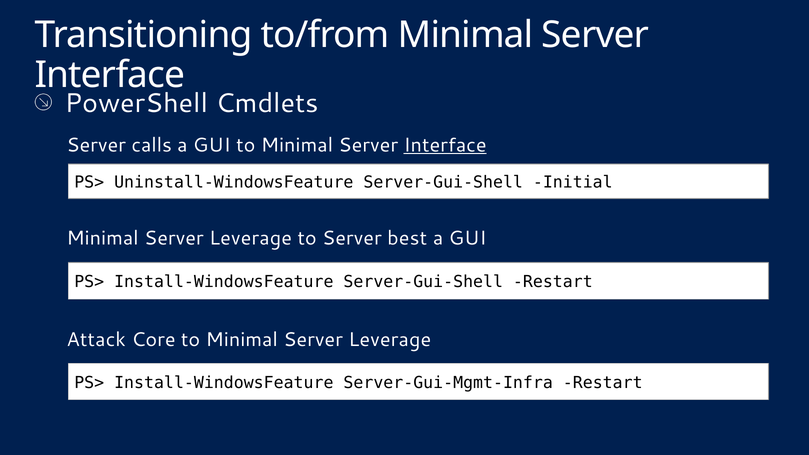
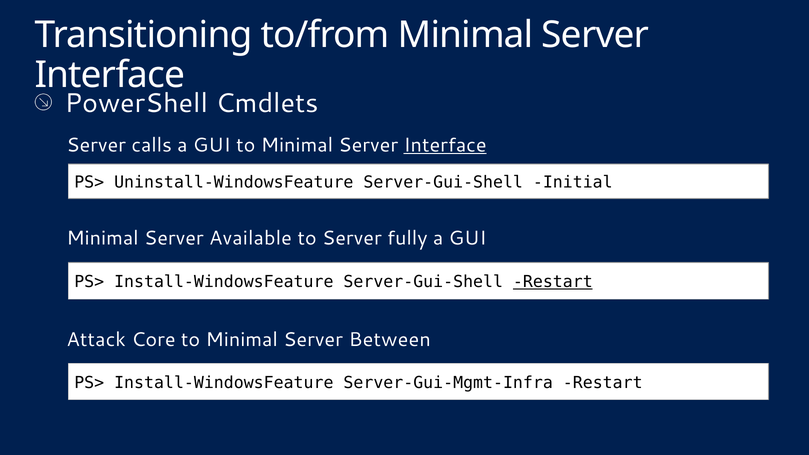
Leverage: Leverage -> Available (251, 238)
best: best -> fully (407, 238)
Restart underline: none -> present (553, 282)
to Minimal Server Leverage: Leverage -> Between (390, 339)
